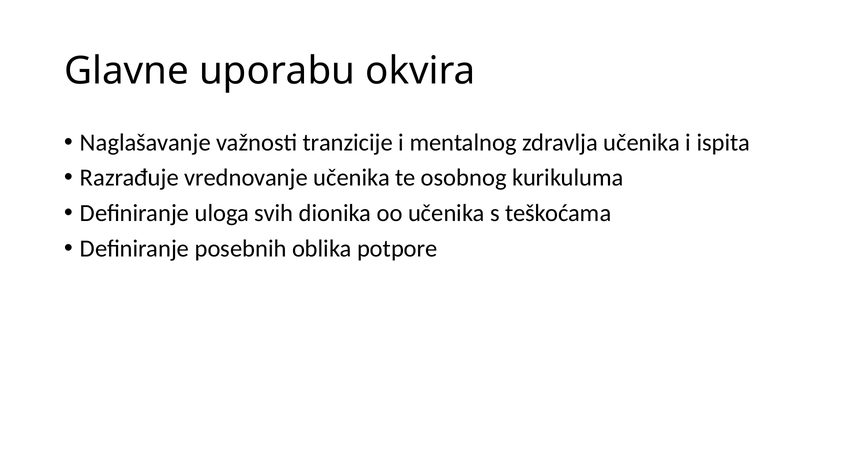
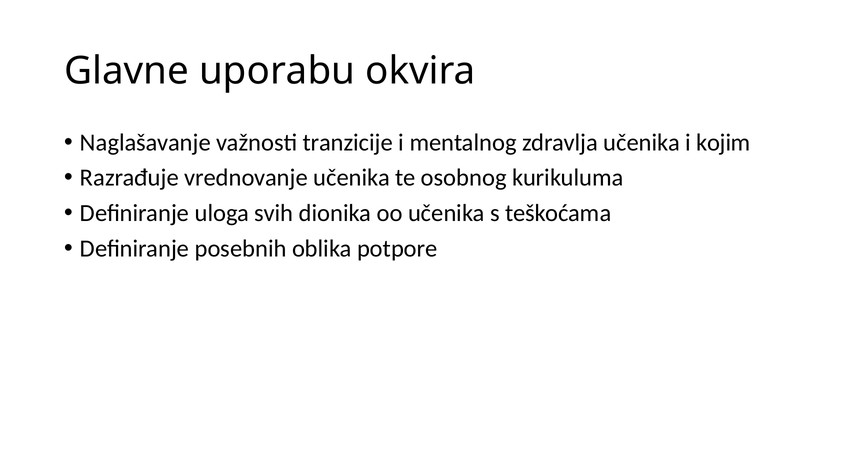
ispita: ispita -> kojim (723, 142)
